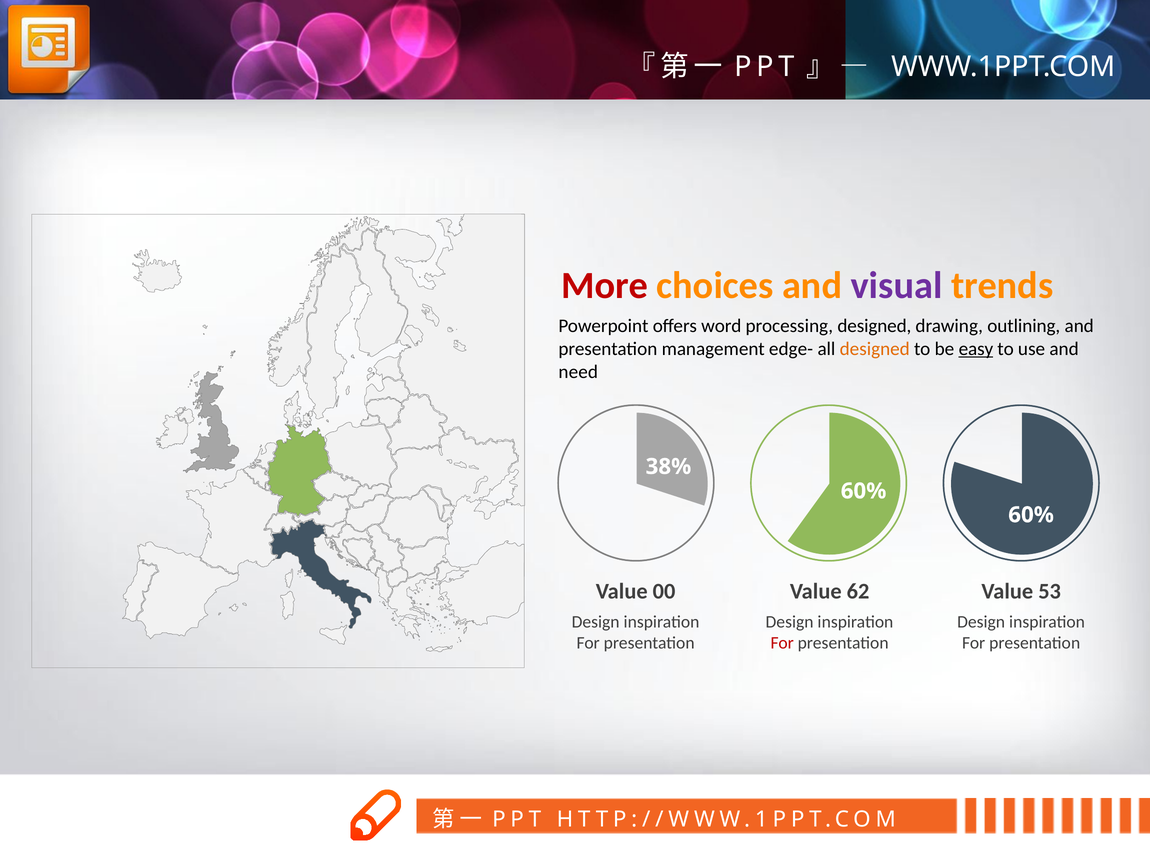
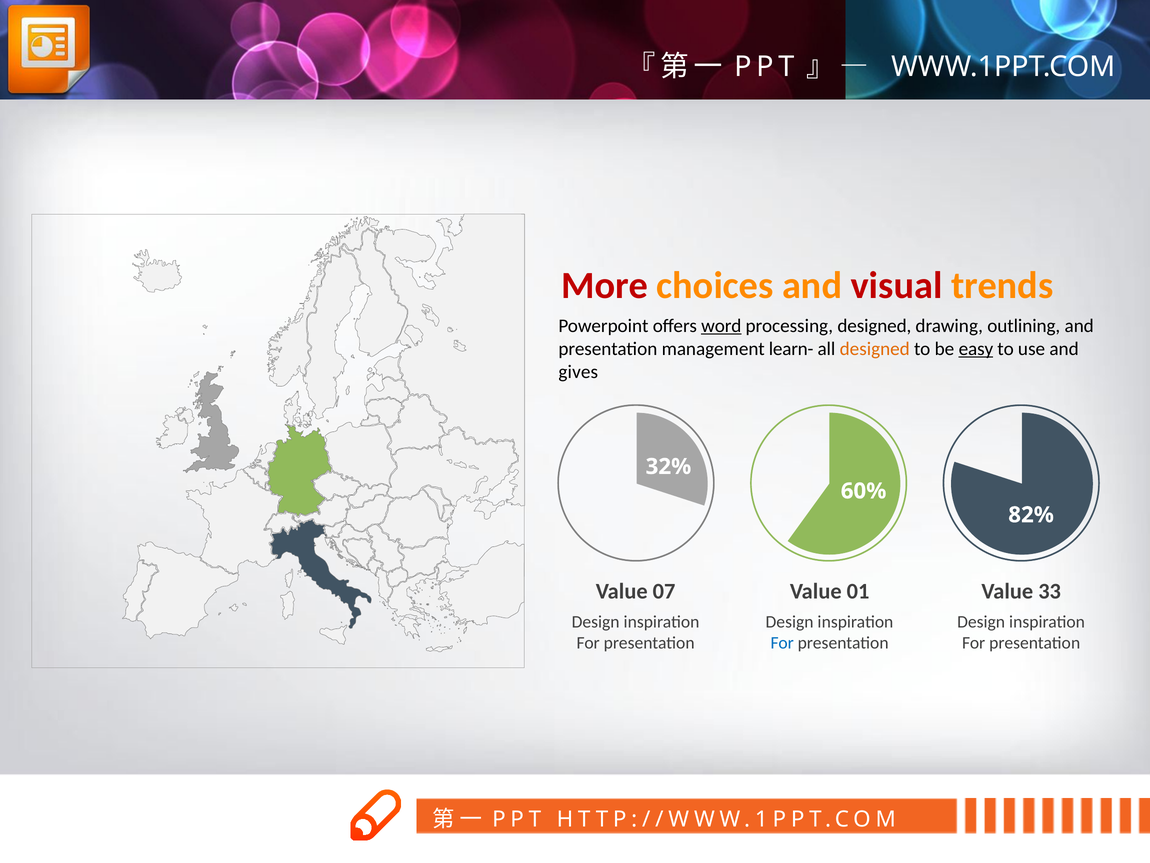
visual colour: purple -> red (897, 286)
word underline: none -> present (721, 326)
edge-: edge- -> learn- (791, 349)
need: need -> gives (578, 372)
38%: 38% -> 32% (668, 466)
60%: 60% -> 82% (1031, 515)
00: 00 -> 07 (664, 591)
62: 62 -> 01 (858, 591)
53: 53 -> 33 (1050, 591)
For colour: red -> blue (782, 643)
